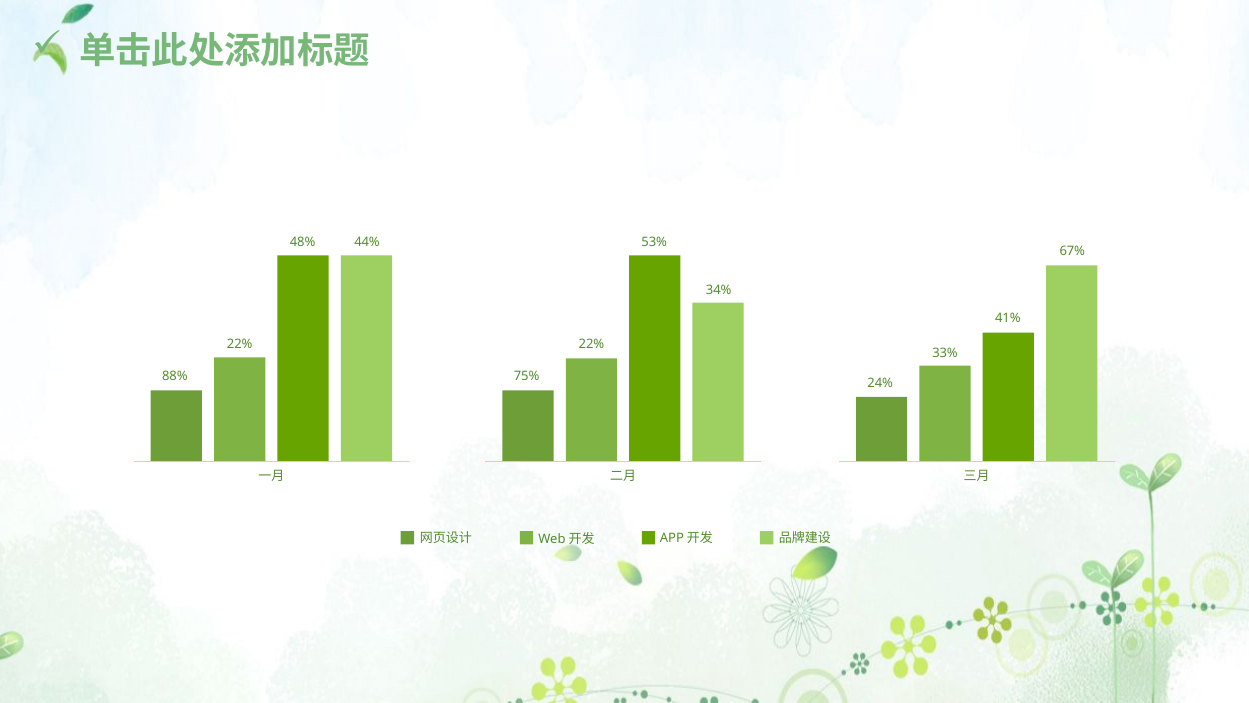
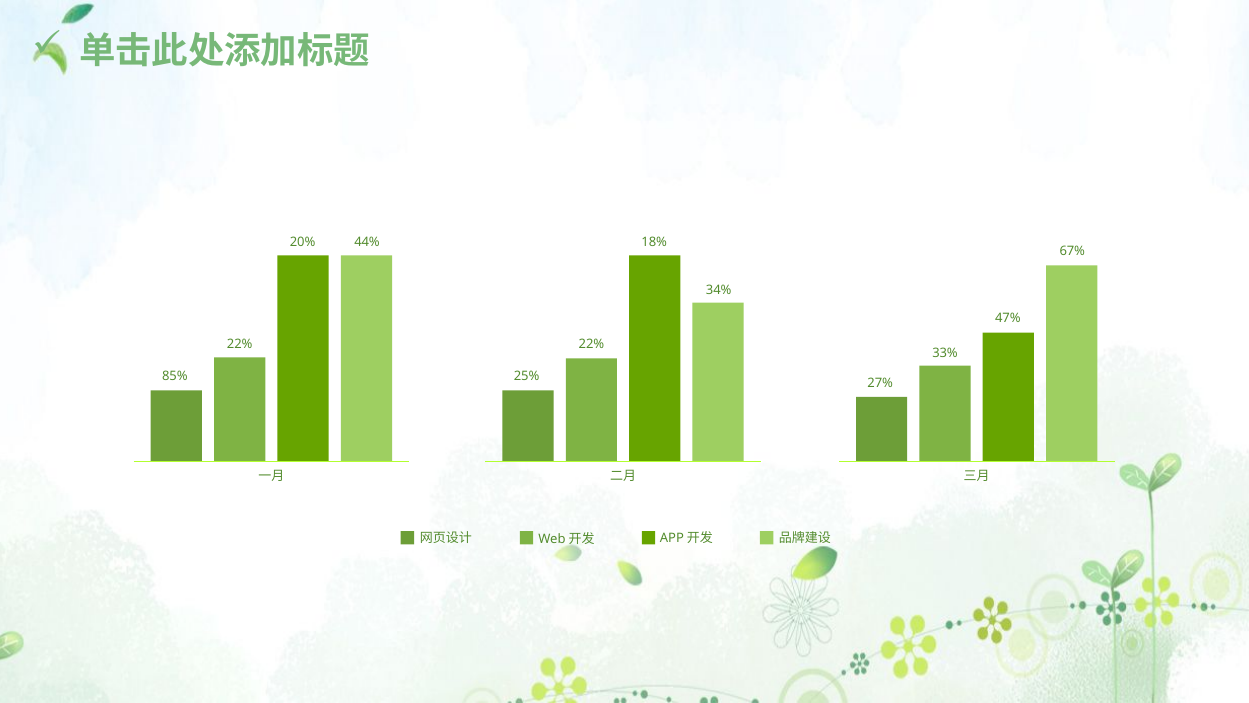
48%: 48% -> 20% (303, 242)
53%: 53% -> 18% (654, 242)
41%: 41% -> 47% (1008, 318)
88%: 88% -> 85% (175, 376)
75%: 75% -> 25% (527, 376)
24%: 24% -> 27% (880, 383)
